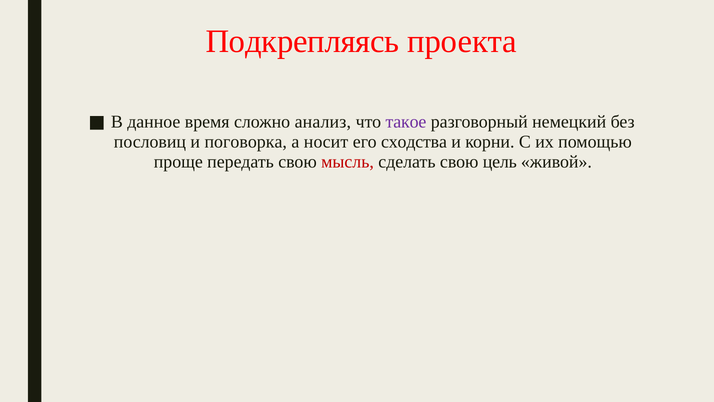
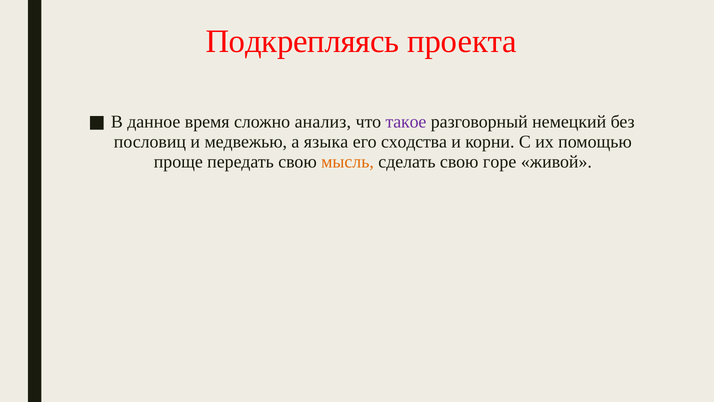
поговорка: поговорка -> медвежью (246, 142)
носит: носит -> языка (326, 142)
мысль colour: red -> orange (348, 162)
цель: цель -> горе (500, 162)
